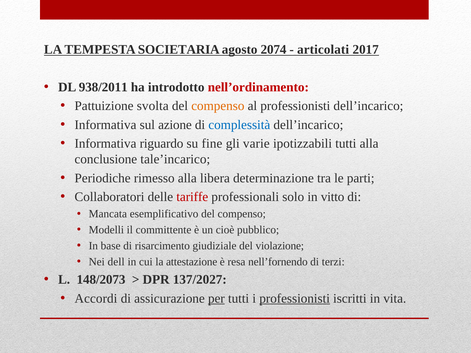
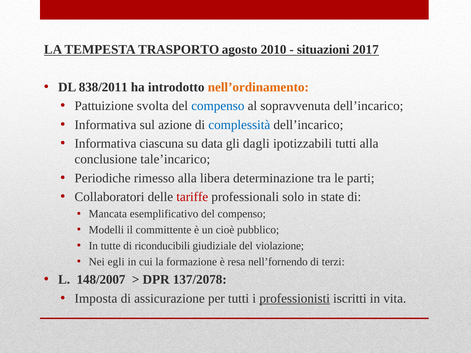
SOCIETARIA: SOCIETARIA -> TRASPORTO (179, 50)
2074: 2074 -> 2010 (274, 50)
articolati: articolati -> situazioni (323, 50)
938/2011: 938/2011 -> 838/2011 (103, 87)
nell’ordinamento colour: red -> orange (258, 87)
compenso colour: orange -> blue (218, 106)
al professionisti: professionisti -> sopravvenuta (295, 106)
riguardo: riguardo -> ciascuna (162, 144)
fine: fine -> data (212, 144)
varie: varie -> dagli (256, 144)
vitto: vitto -> state (333, 197)
base: base -> tutte (111, 246)
risarcimento: risarcimento -> riconducibili (162, 246)
dell: dell -> egli (116, 262)
attestazione: attestazione -> formazione (192, 262)
148/2073: 148/2073 -> 148/2007 (101, 280)
137/2027: 137/2027 -> 137/2078 (200, 280)
Accordi: Accordi -> Imposta (96, 299)
per underline: present -> none (216, 299)
